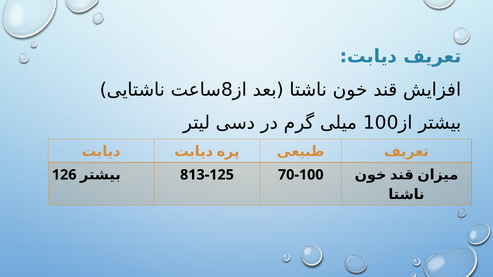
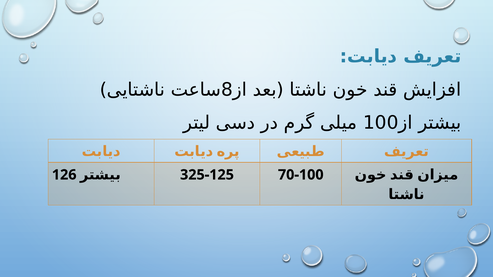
813-125: 813-125 -> 325-125 (207, 175)
